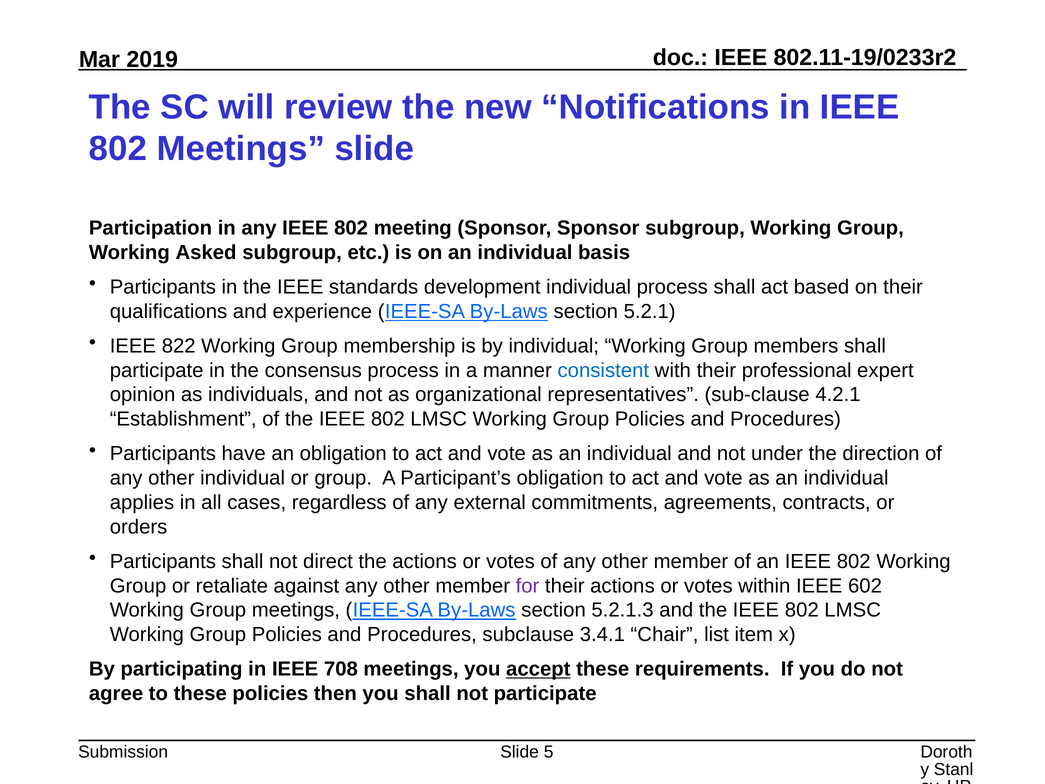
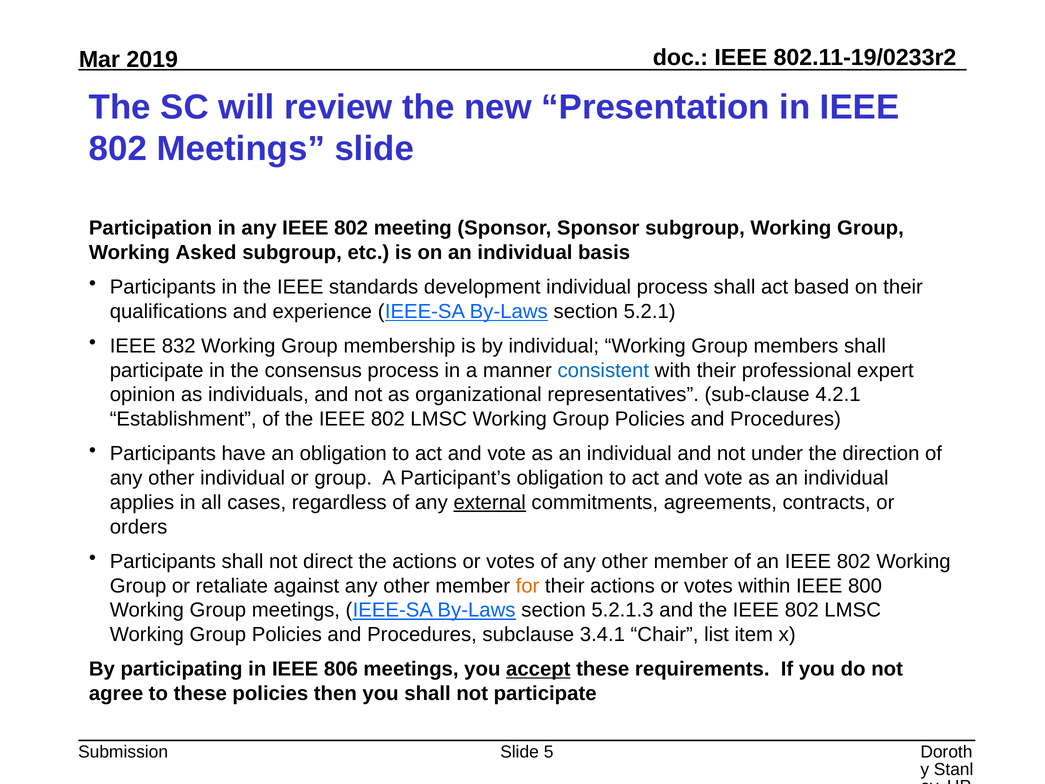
Notifications: Notifications -> Presentation (656, 107)
822: 822 -> 832 (179, 346)
external underline: none -> present (490, 502)
for colour: purple -> orange (528, 586)
602: 602 -> 800 (865, 586)
708: 708 -> 806 (341, 669)
